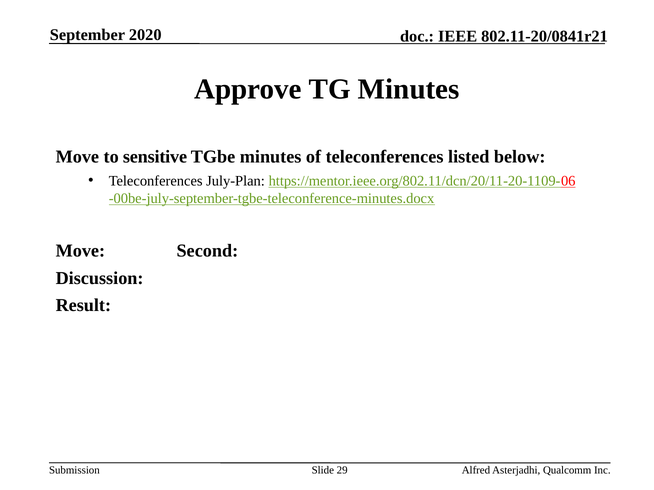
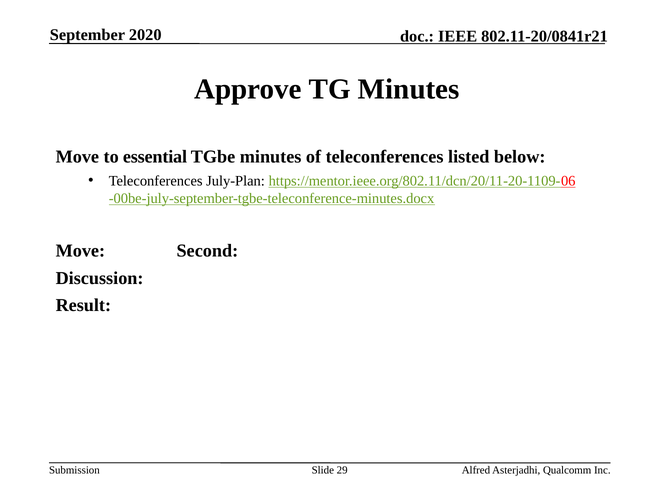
sensitive: sensitive -> essential (155, 157)
